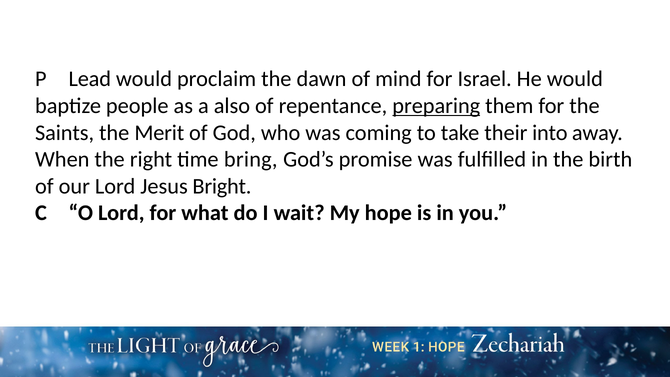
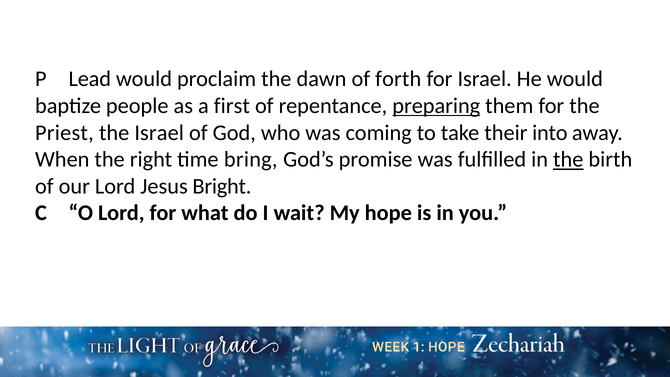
mind: mind -> forth (398, 79)
also: also -> first (232, 106)
Saints: Saints -> Priest (64, 133)
the Merit: Merit -> Israel (159, 133)
the underline: none -> present (568, 159)
